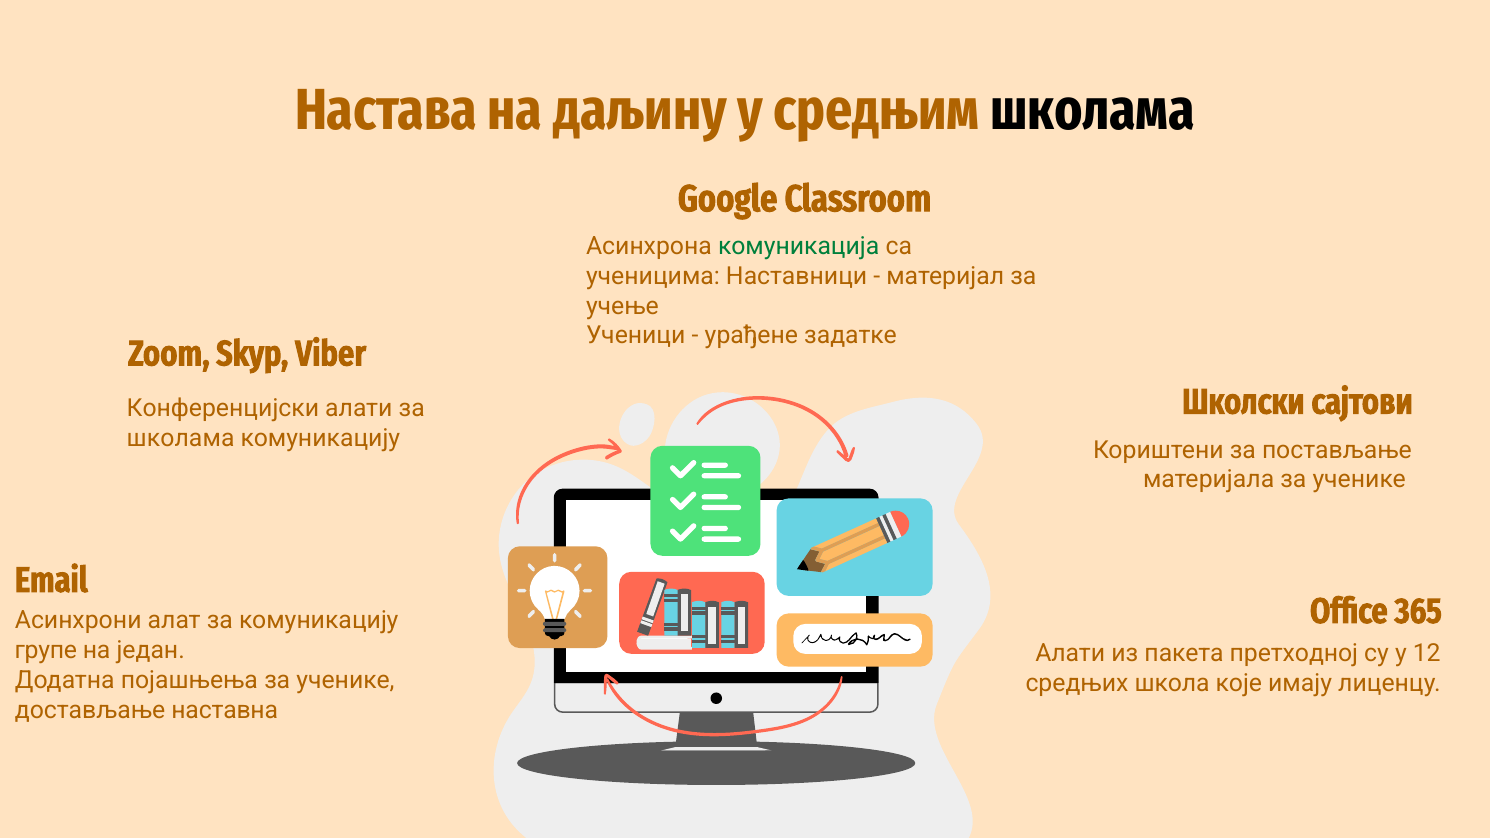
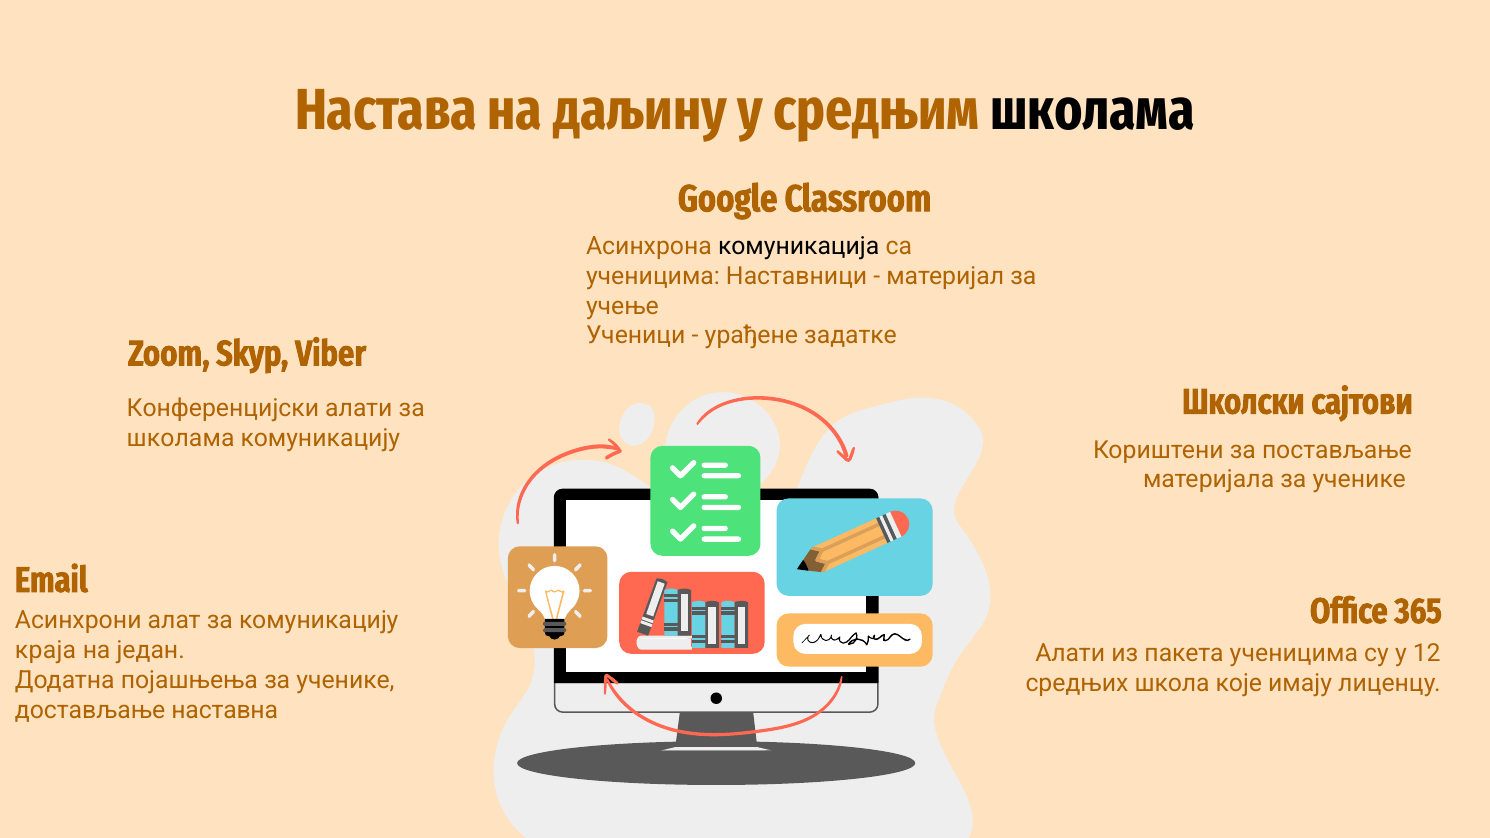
комуникација colour: green -> black (799, 246)
групе: групе -> краја (46, 650)
пакета претходној: претходној -> ученицима (1294, 653)
